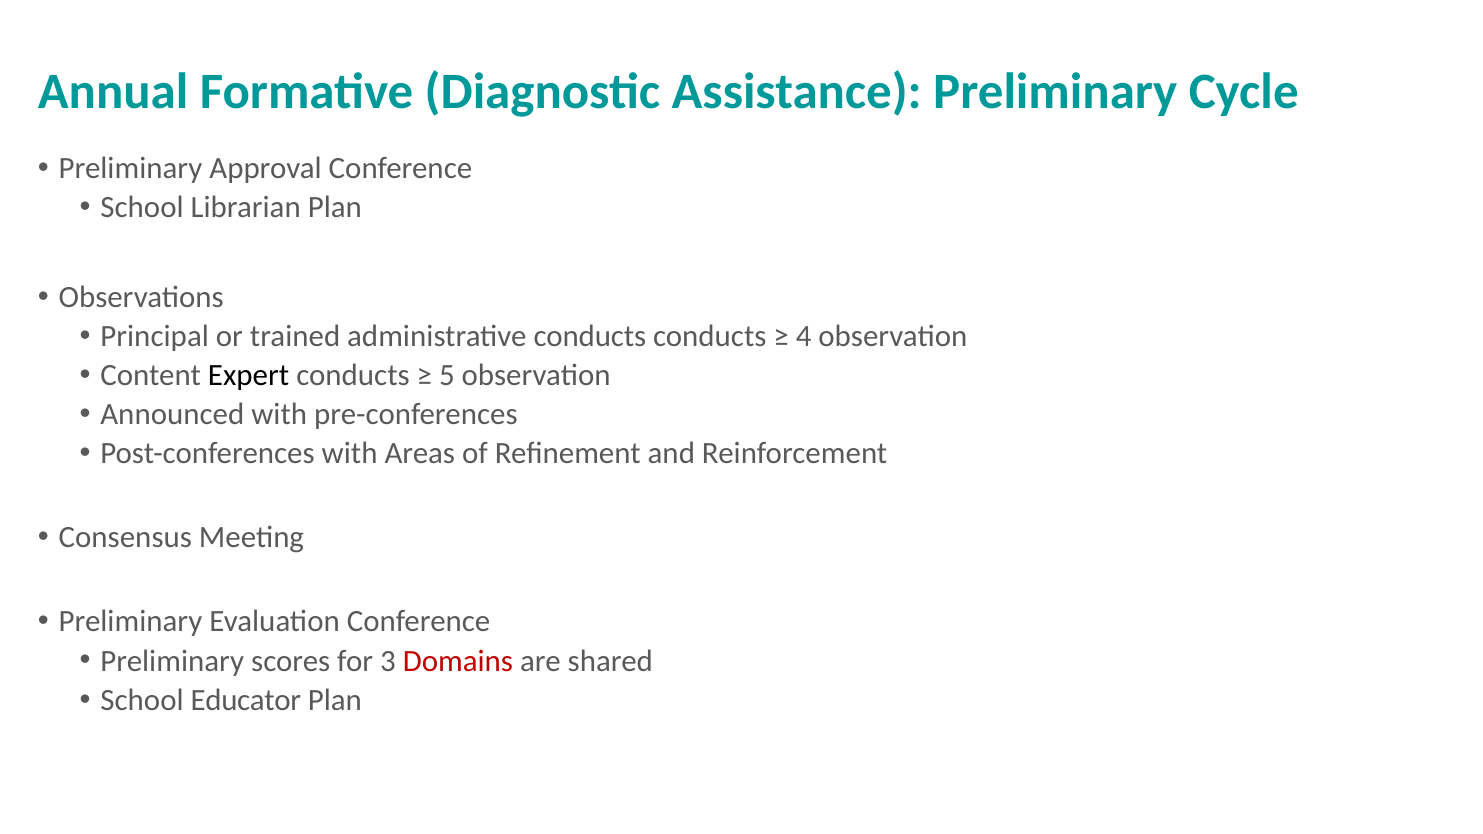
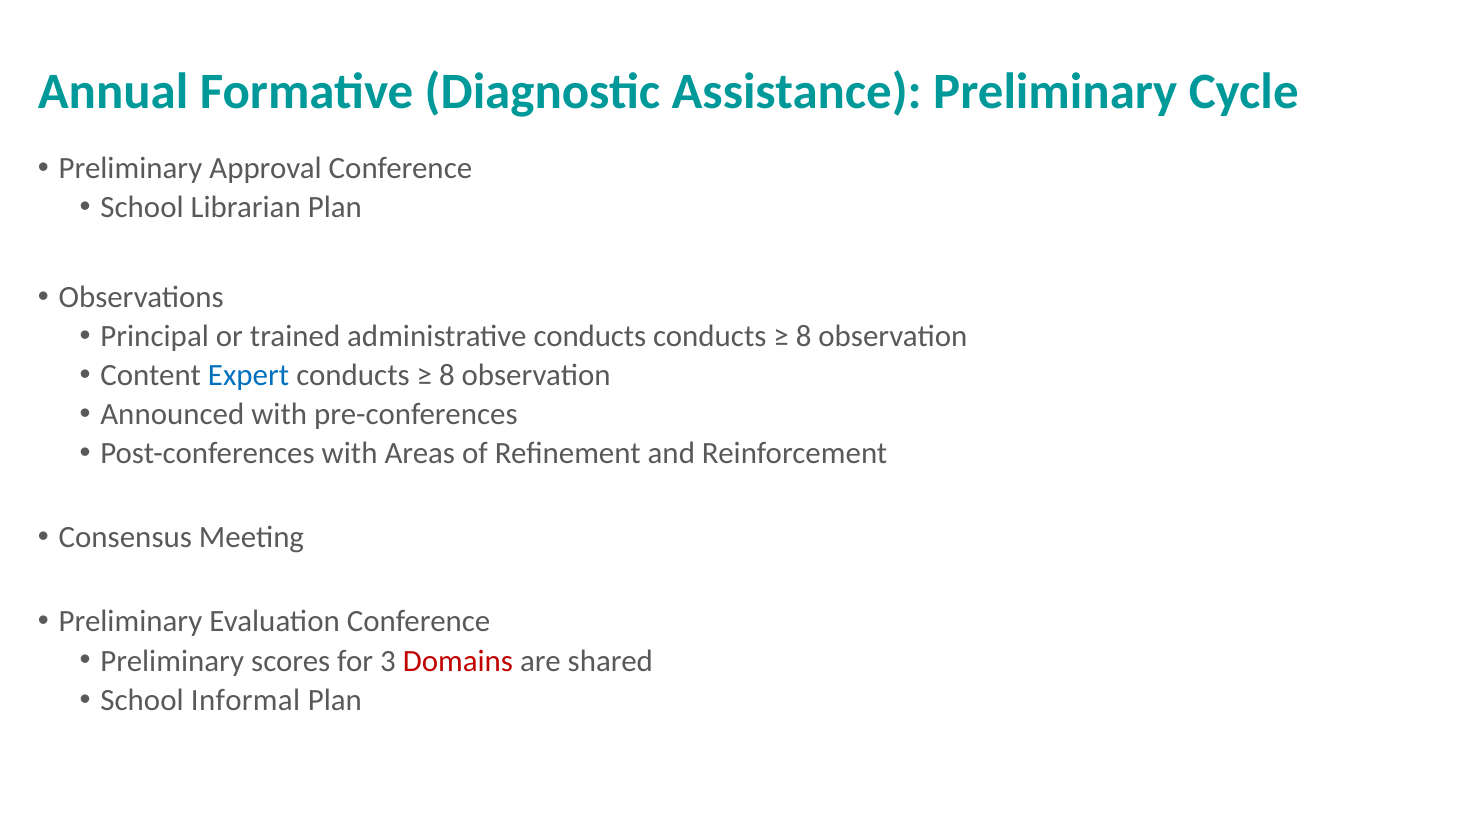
4: 4 -> 8 (804, 336)
Expert colour: black -> blue (249, 375)
5: 5 -> 8 (447, 375)
Educator: Educator -> Informal (246, 700)
